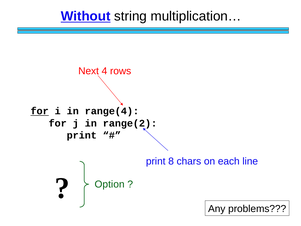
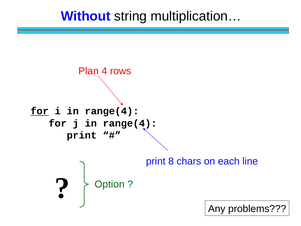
Without underline: present -> none (86, 16)
Next: Next -> Plan (89, 71)
j in range(2: range(2 -> range(4 (130, 123)
